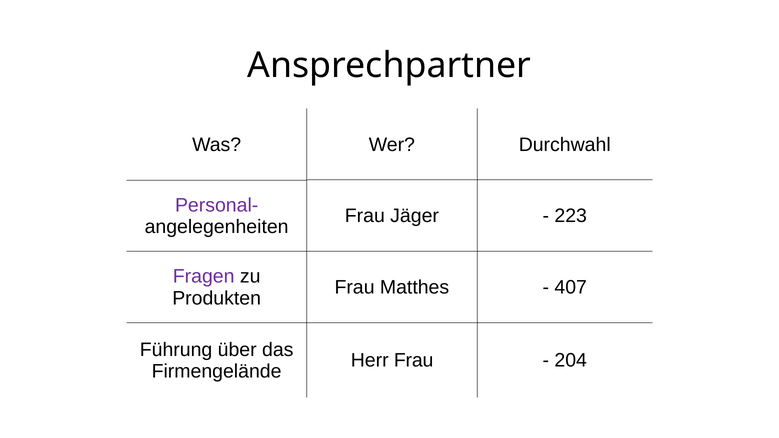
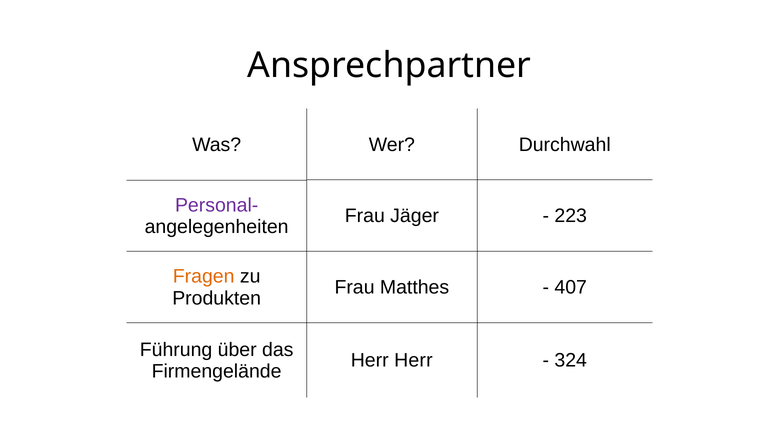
Fragen colour: purple -> orange (204, 276)
Herr Frau: Frau -> Herr (413, 361)
204: 204 -> 324 (571, 361)
